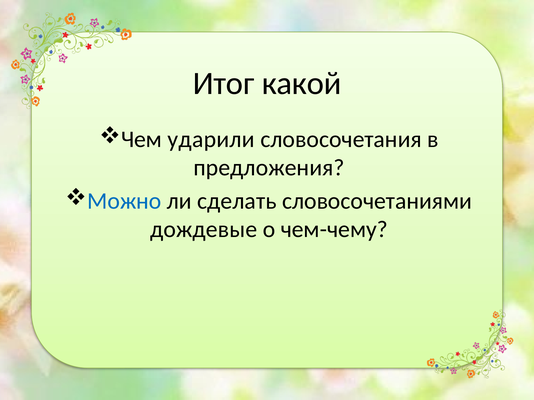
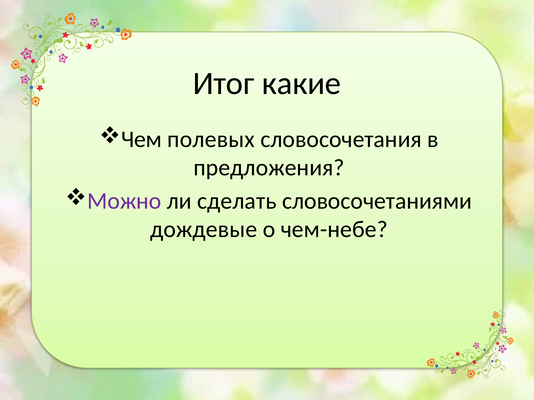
какой: какой -> какие (301, 84)
ударили: ударили -> полевых (211, 140)
Можно colour: blue -> purple (124, 201)
чем-чему: чем-чему -> чем-небе (334, 230)
